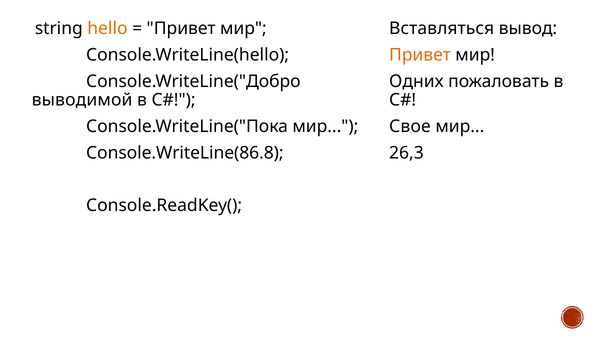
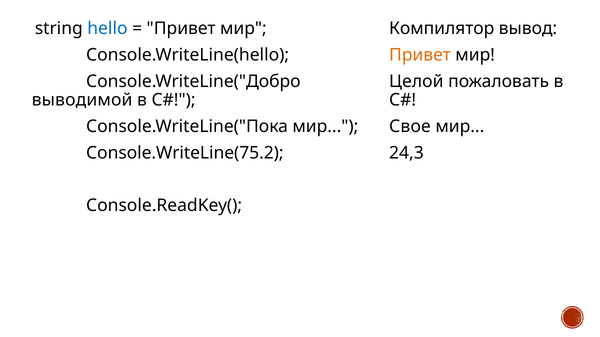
hello colour: orange -> blue (107, 29)
Вставляться: Вставляться -> Компилятор (442, 29)
Одних: Одних -> Целой (416, 81)
Console.WriteLine(86.8: Console.WriteLine(86.8 -> Console.WriteLine(75.2 (185, 153)
26,3: 26,3 -> 24,3 (406, 153)
